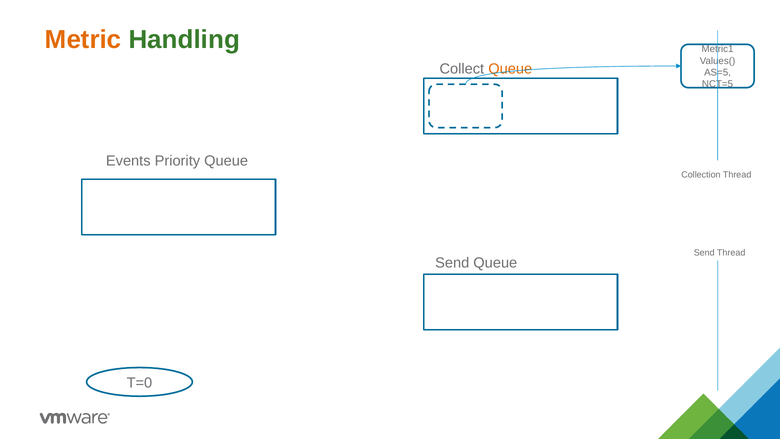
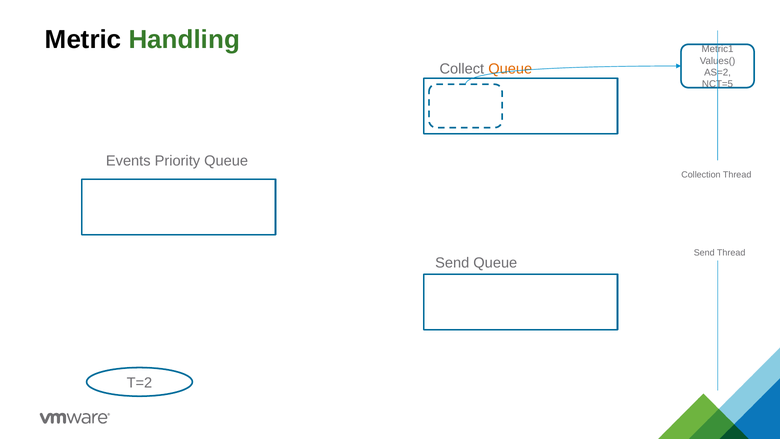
Metric colour: orange -> black (83, 40)
AS=5: AS=5 -> AS=2 (718, 72)
T=0: T=0 -> T=2 (139, 383)
